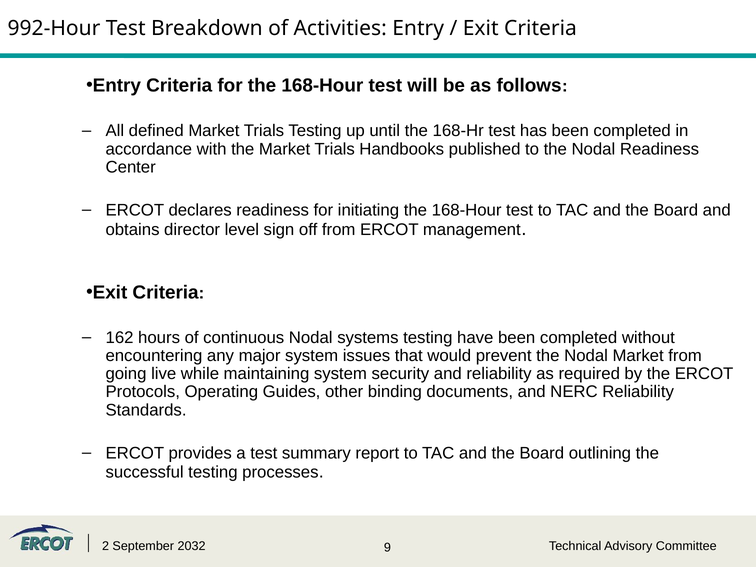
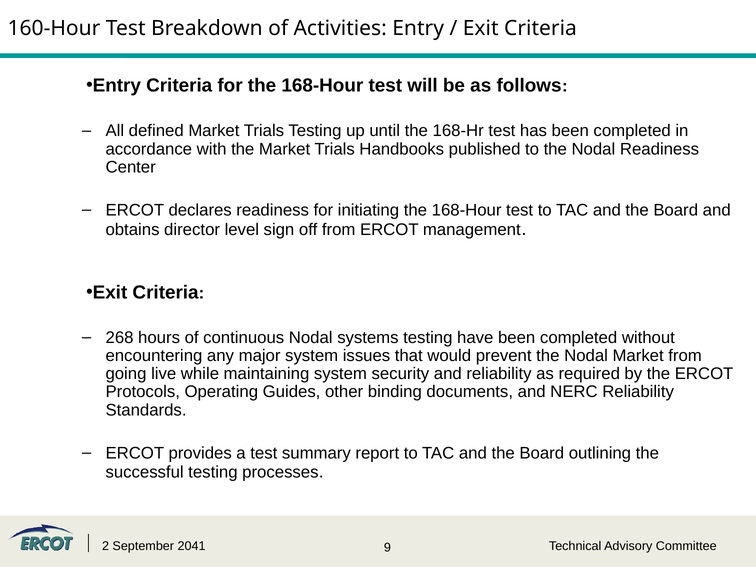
992-Hour: 992-Hour -> 160-Hour (54, 28)
162: 162 -> 268 (120, 338)
2032: 2032 -> 2041 (192, 546)
